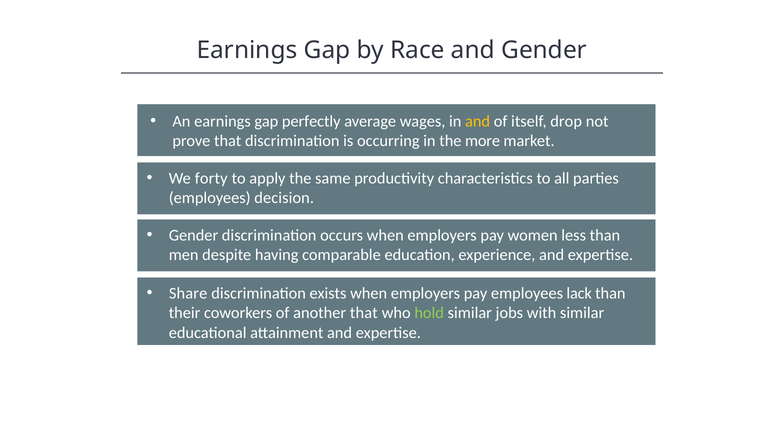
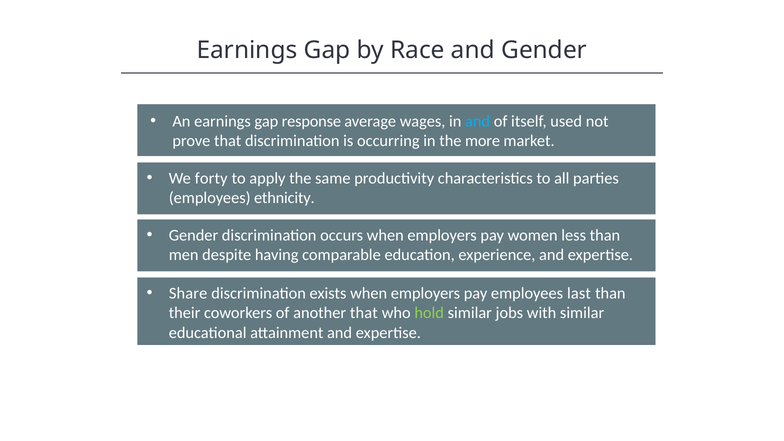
perfectly: perfectly -> response (311, 121)
and colour: yellow -> light blue (478, 121)
drop: drop -> used (566, 121)
decision: decision -> ethnicity (284, 198)
lack: lack -> last (579, 293)
